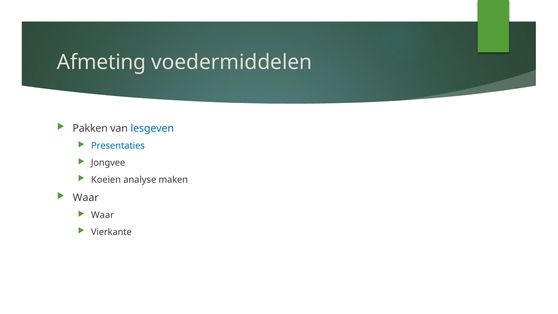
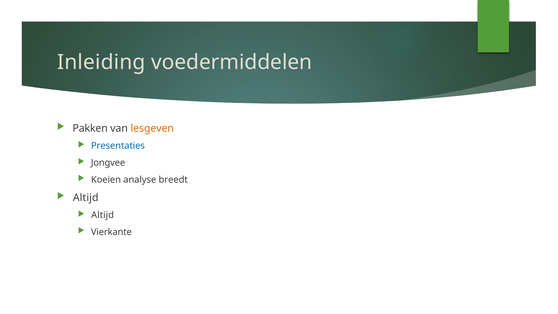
Afmeting: Afmeting -> Inleiding (101, 62)
lesgeven colour: blue -> orange (152, 128)
maken: maken -> breedt (173, 180)
Waar: Waar -> Altijd (86, 198)
Waar: Waar -> Altijd (103, 215)
